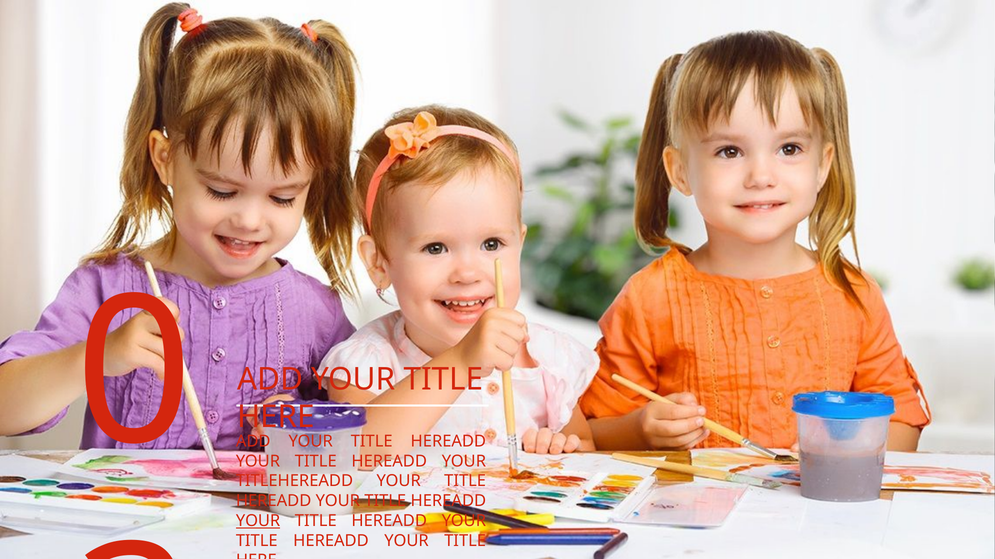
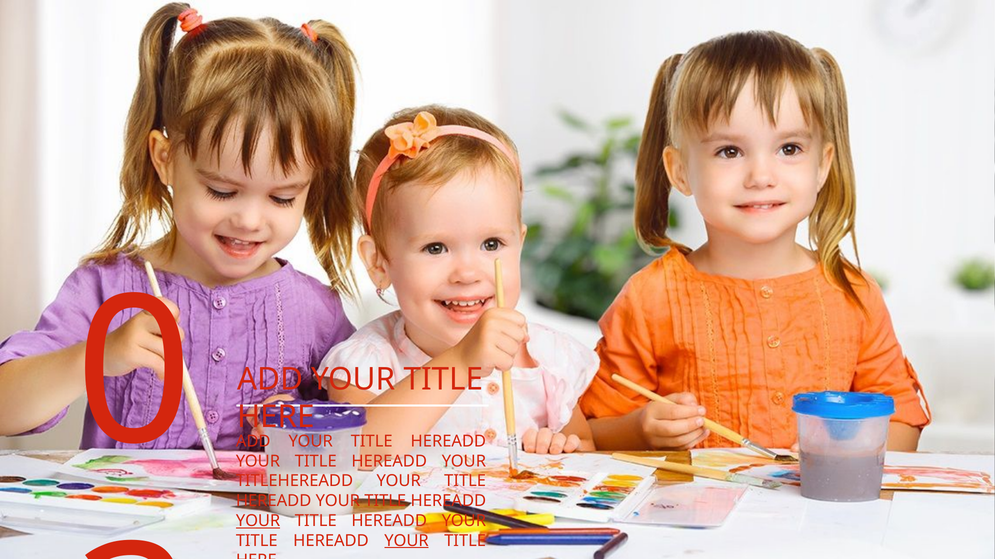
YOUR underline: none -> present (407, 541)
